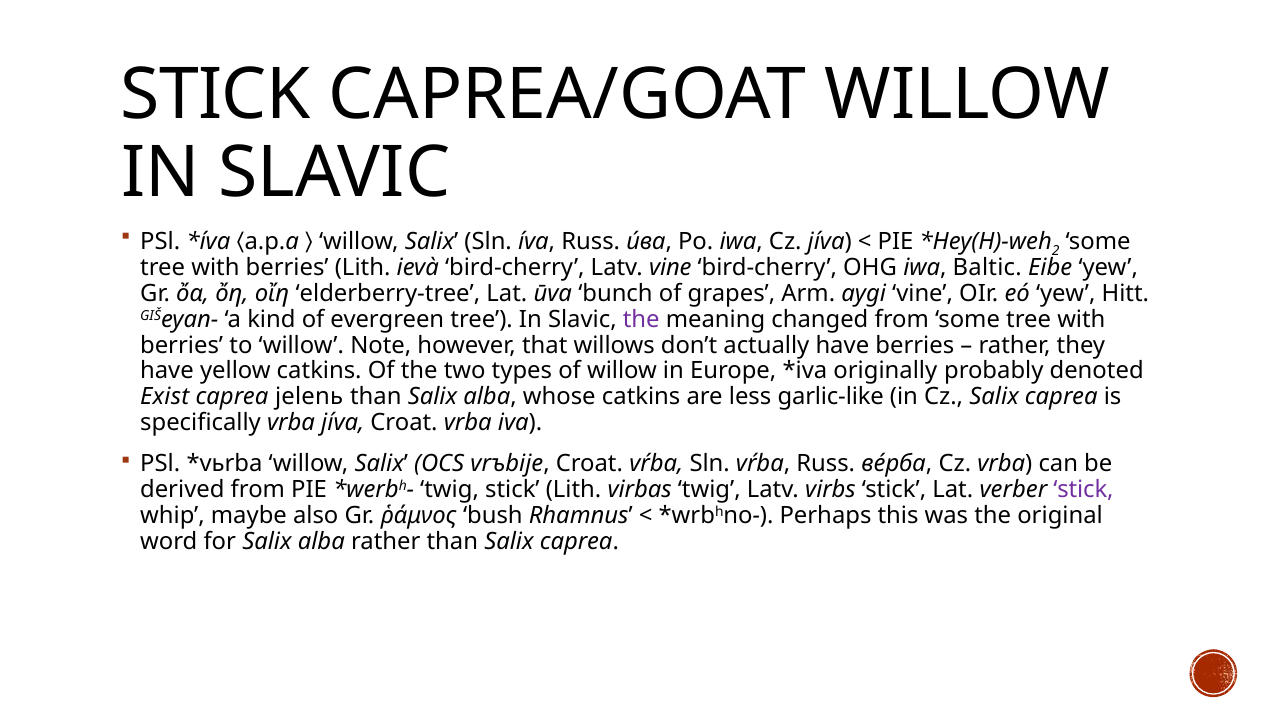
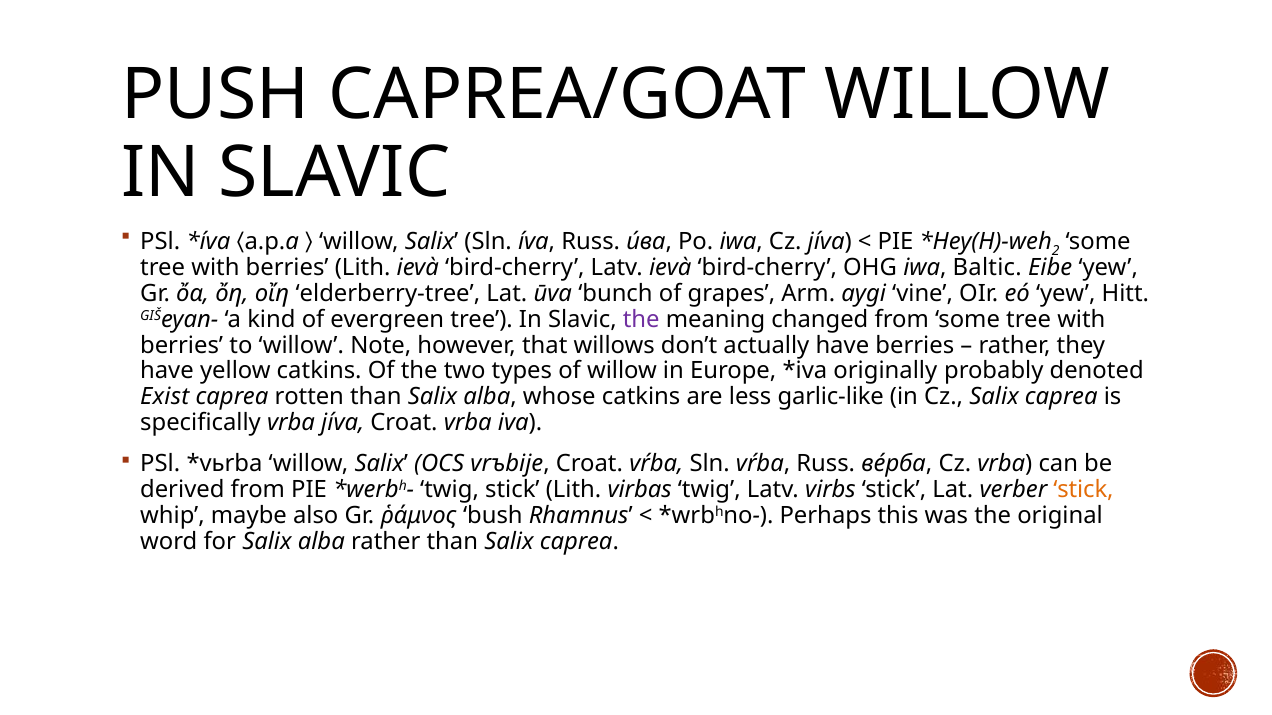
STICK: STICK -> PUSH (215, 95)
Latv vine: vine -> ievà (670, 268)
jelenь: jelenь -> rotten (309, 397)
stick colour: purple -> orange (1083, 490)
